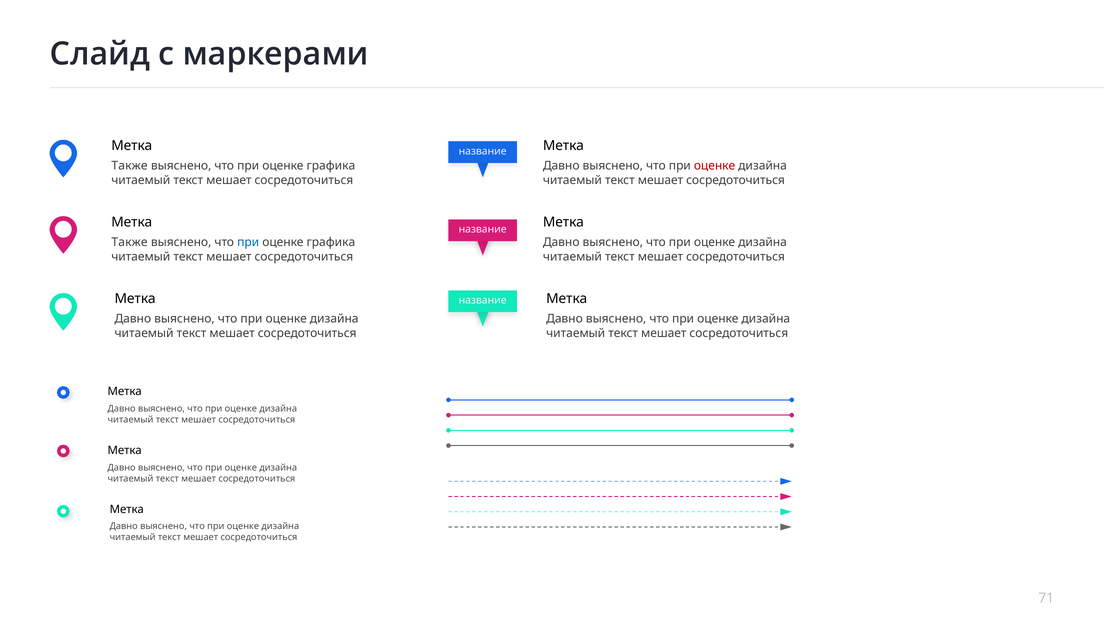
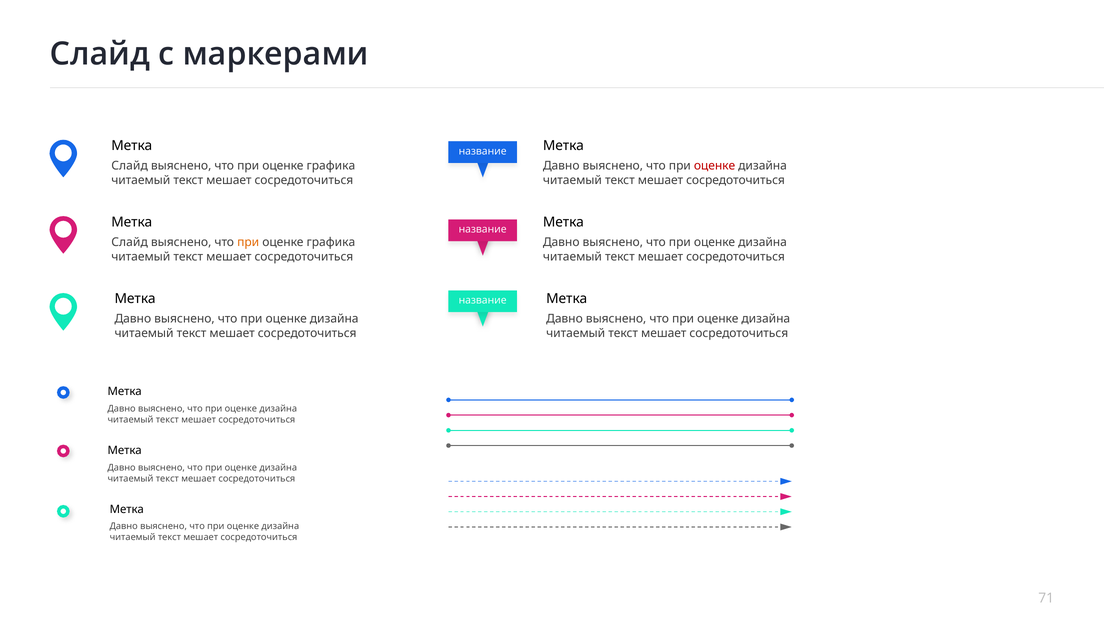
Также: Также -> Слайд (130, 166)
Также: Также -> Слайд (130, 242)
при colour: blue -> orange (248, 242)
